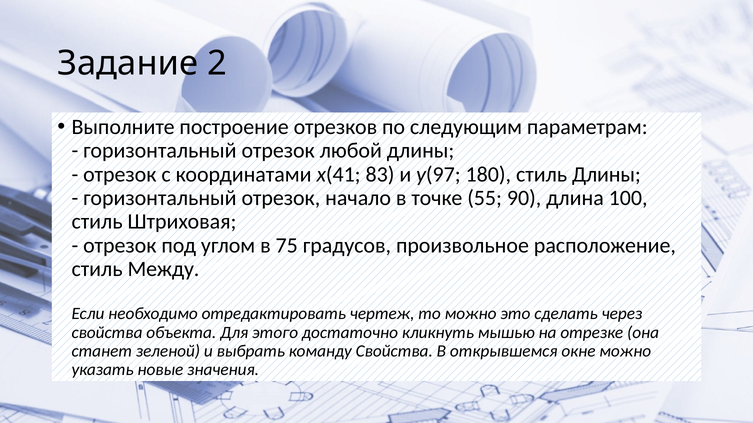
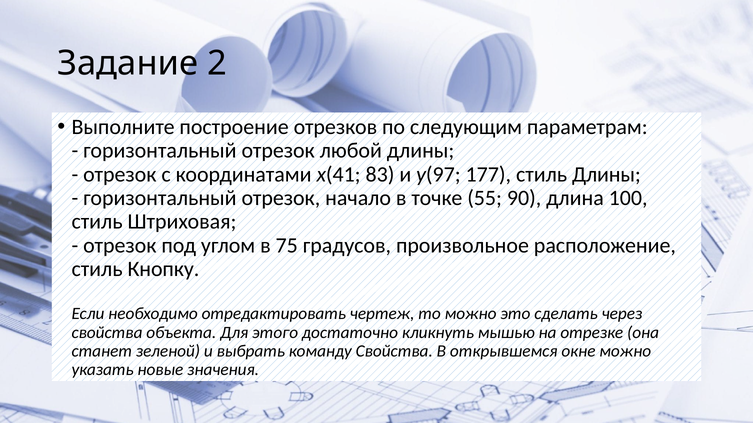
180: 180 -> 177 (488, 175)
Между: Между -> Кнопку (163, 269)
